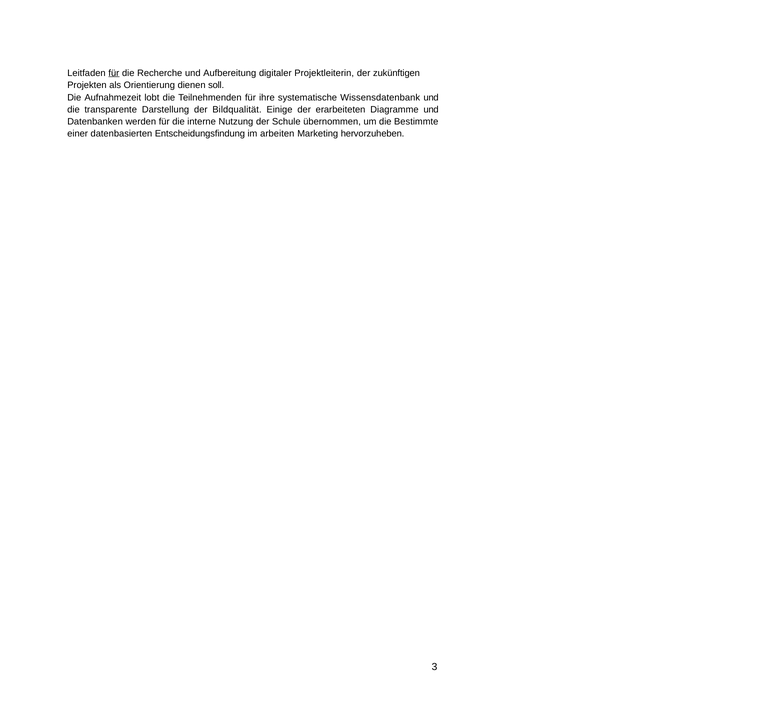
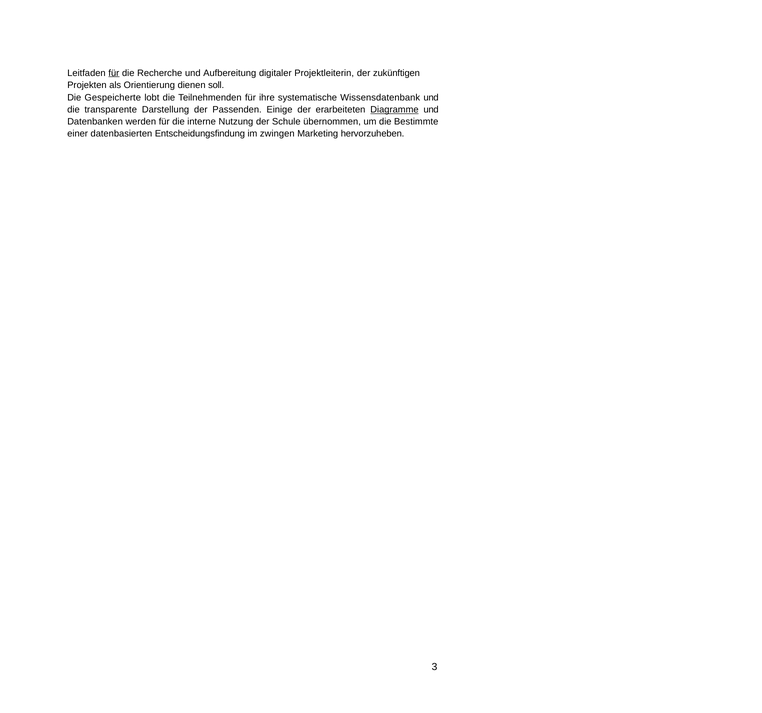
Aufnahmezeit: Aufnahmezeit -> Gespeicherte (113, 98)
Bildqualität: Bildqualität -> Passenden (237, 110)
Diagramme underline: none -> present (394, 110)
arbeiten: arbeiten -> zwingen (277, 134)
